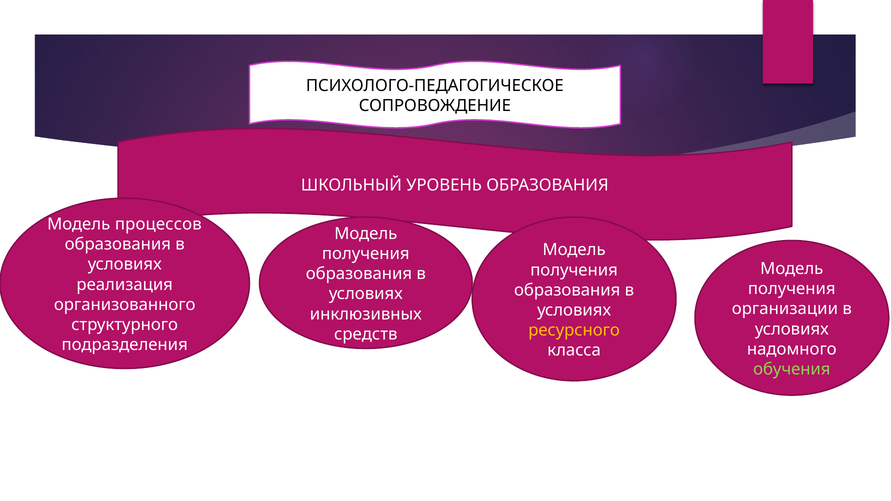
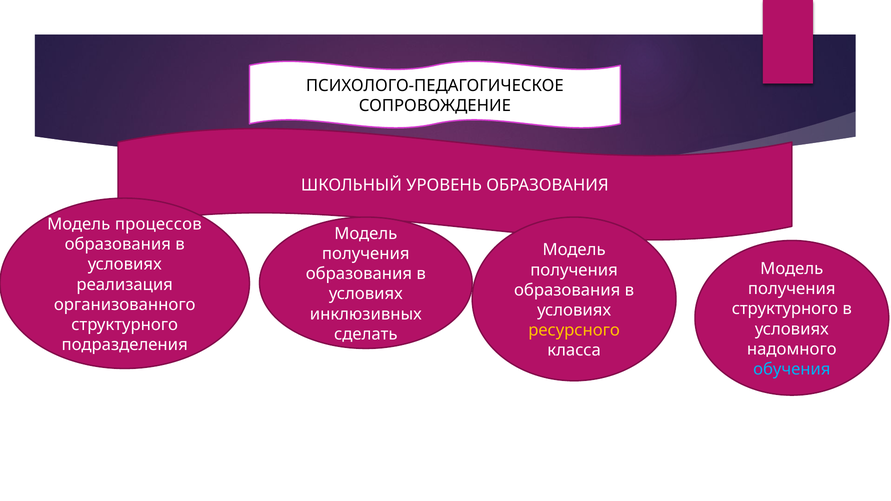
организации: организации -> структурного (785, 309)
средств: средств -> сделать (366, 334)
обучения colour: light green -> light blue (792, 369)
